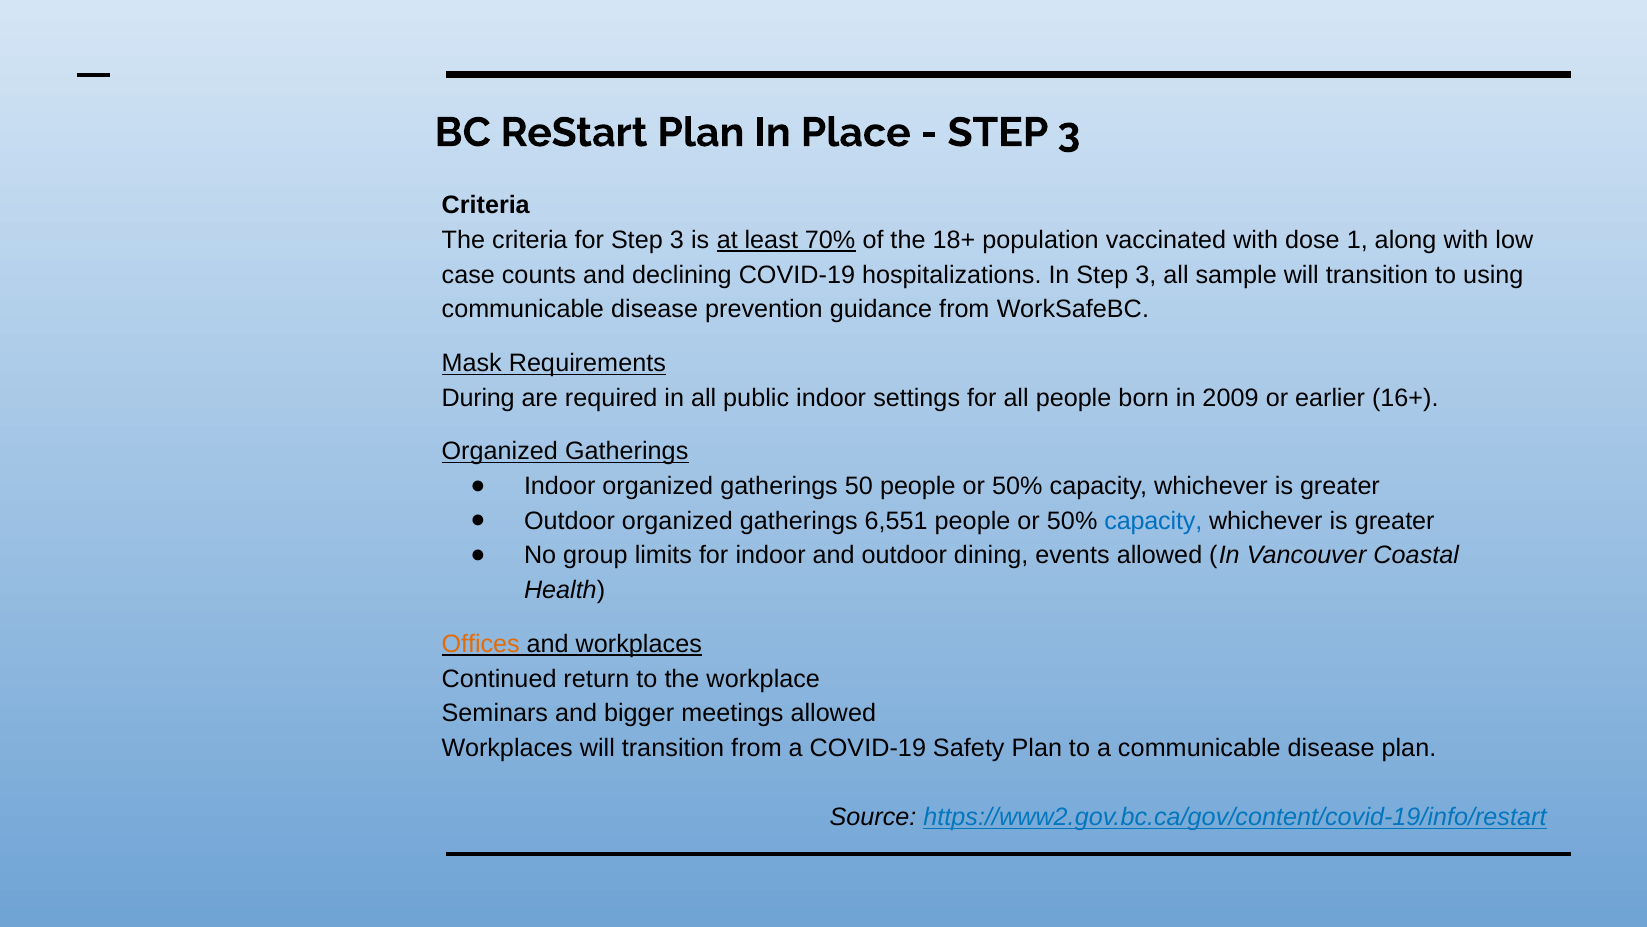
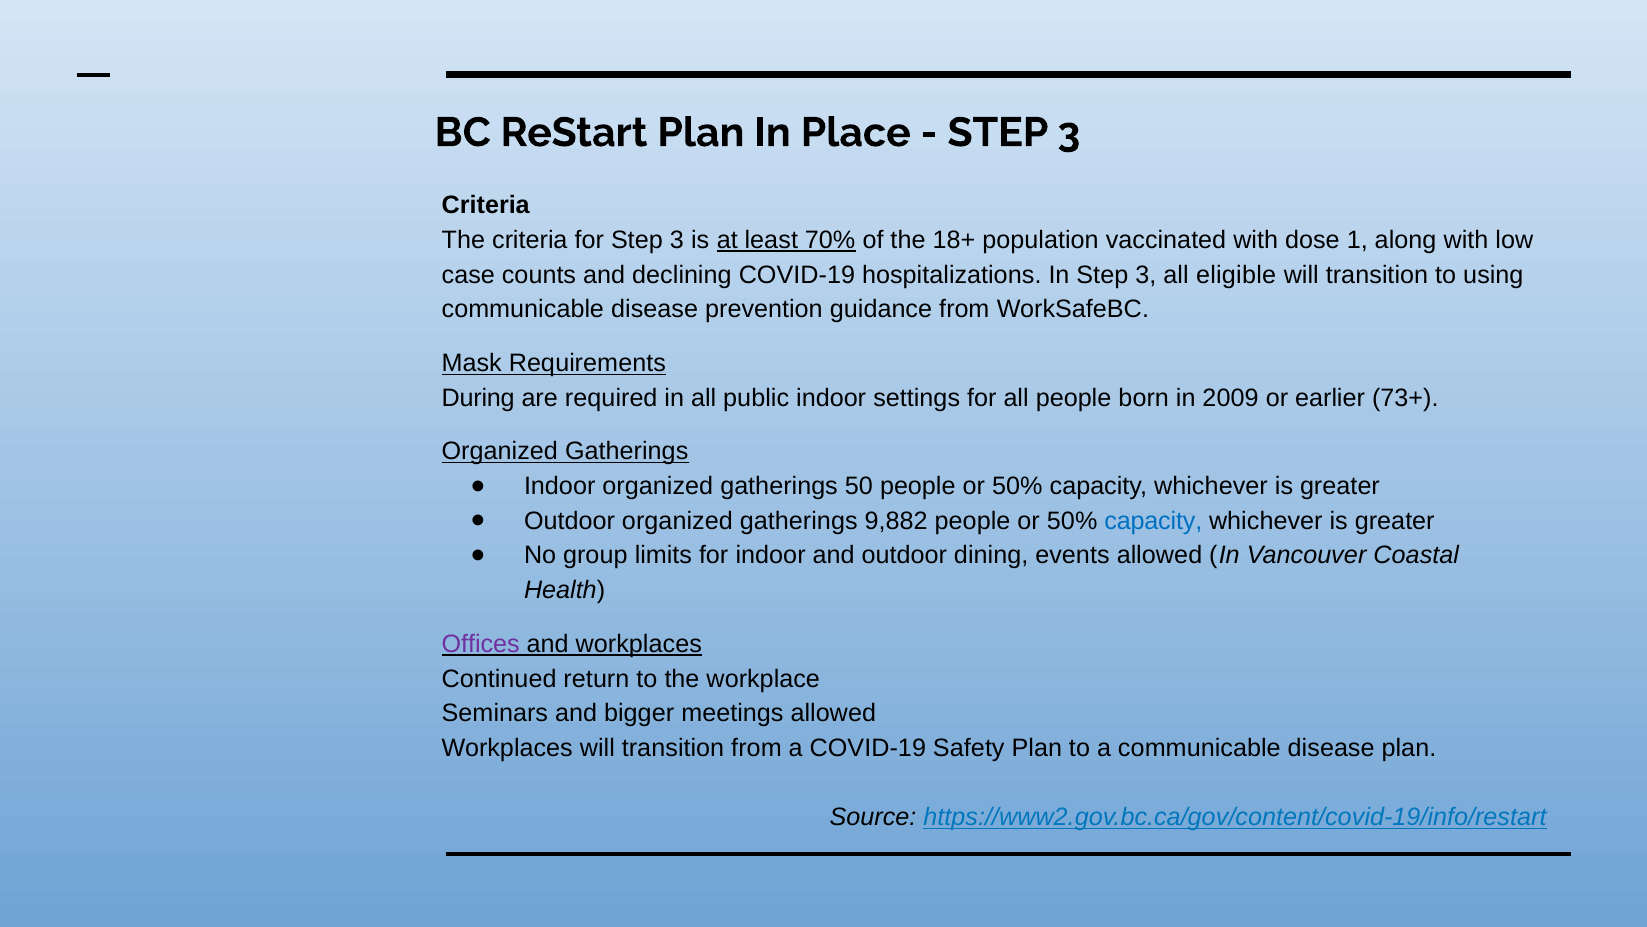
sample: sample -> eligible (1236, 275)
16+: 16+ -> 73+ (1405, 398)
6,551: 6,551 -> 9,882 (896, 521)
Offices colour: orange -> purple (481, 644)
